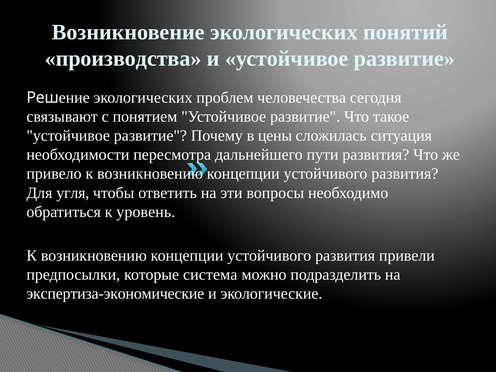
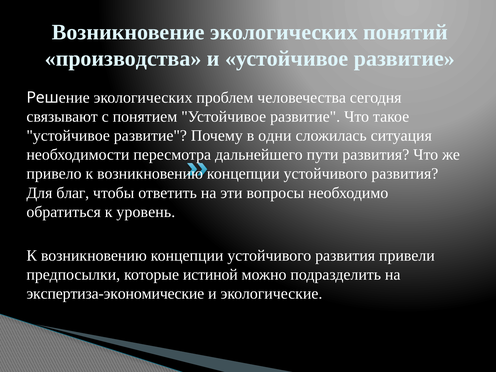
цены: цены -> одни (275, 136)
угля: угля -> благ (73, 193)
система: система -> истиной (210, 275)
